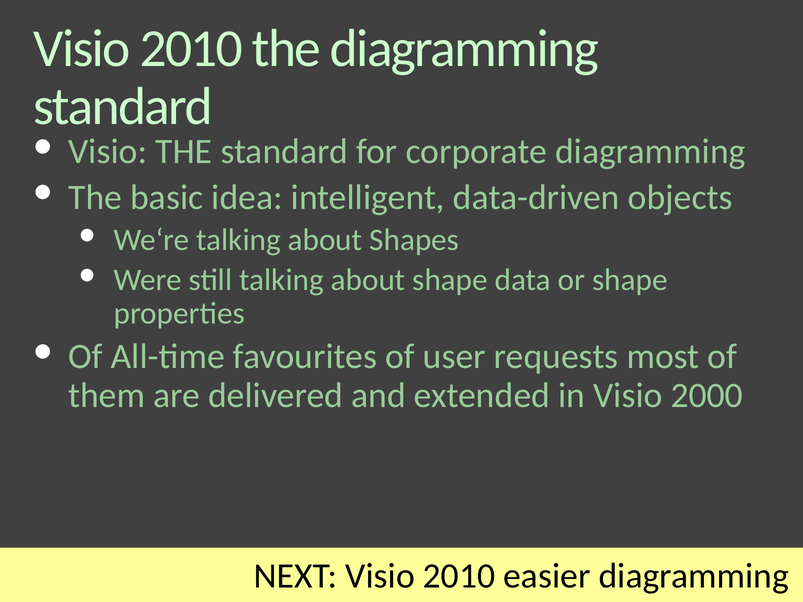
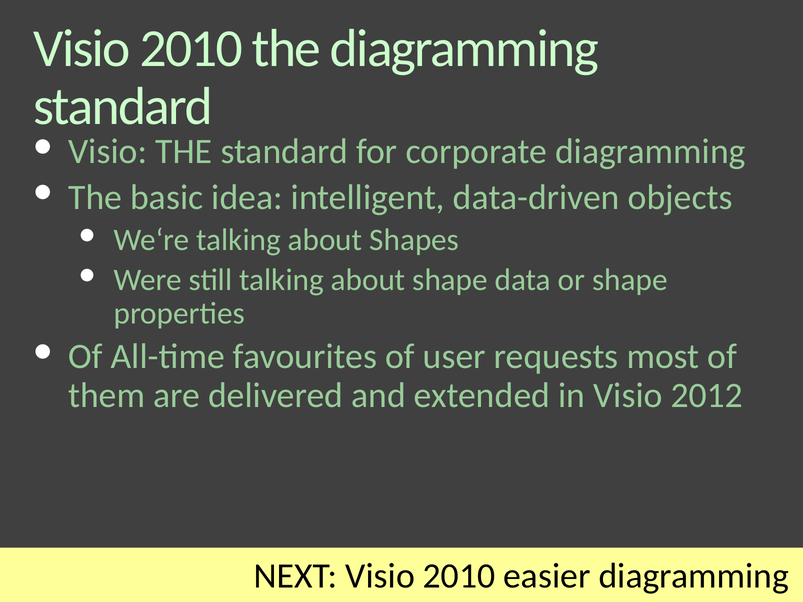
2000: 2000 -> 2012 (707, 395)
